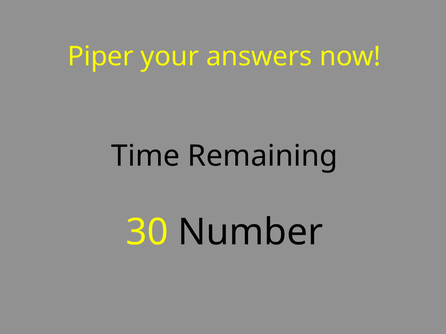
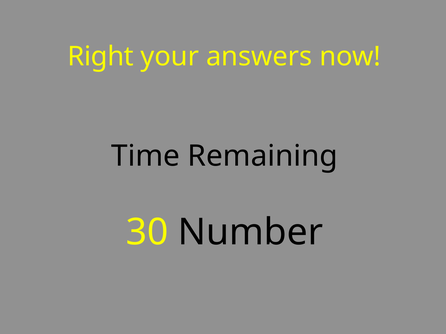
Piper: Piper -> Right (101, 57)
